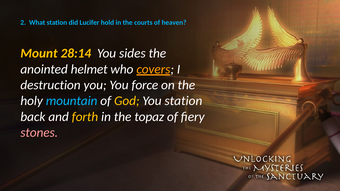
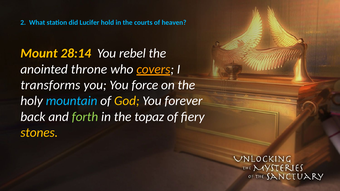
sides: sides -> rebel (132, 53)
helmet: helmet -> throne (89, 69)
destruction: destruction -> transforms (50, 85)
You station: station -> forever (183, 101)
forth colour: yellow -> light green (85, 117)
stones colour: pink -> yellow (39, 133)
